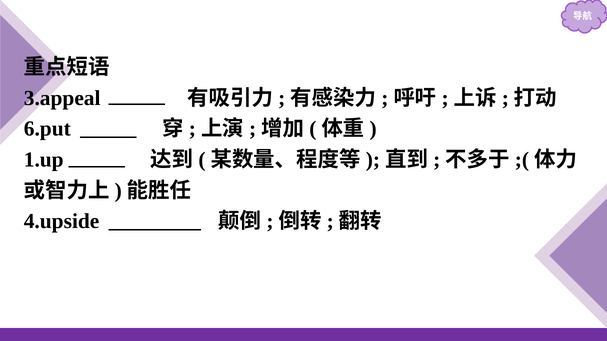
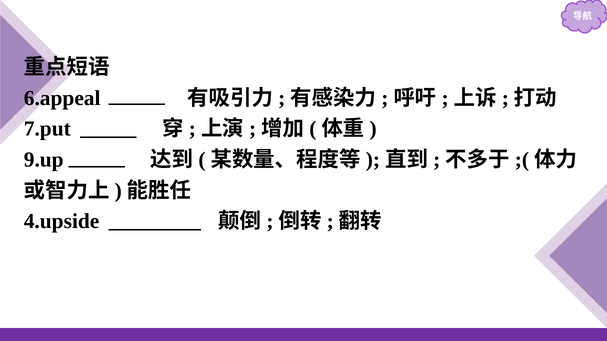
3.appeal: 3.appeal -> 6.appeal (62, 98)
6.put: 6.put -> 7.put (47, 129)
1.up: 1.up -> 9.up (44, 160)
